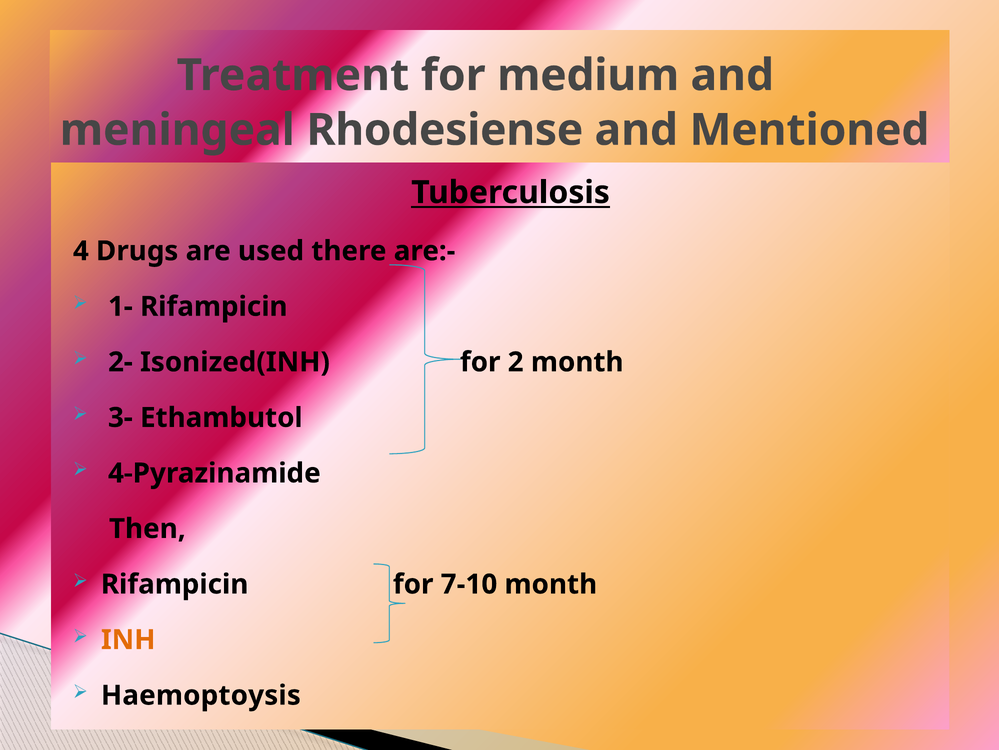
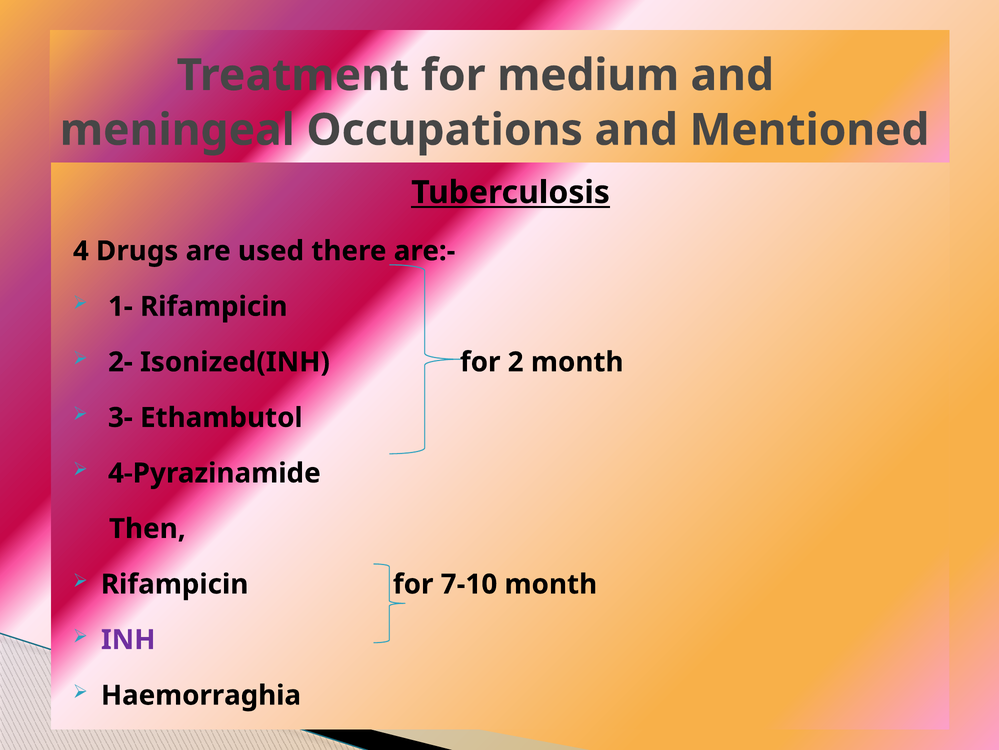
Rhodesiense: Rhodesiense -> Occupations (445, 130)
INH colour: orange -> purple (128, 639)
Haemoptoysis: Haemoptoysis -> Haemorraghia (201, 695)
